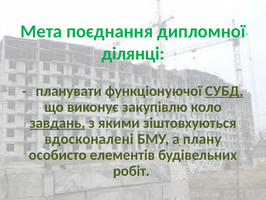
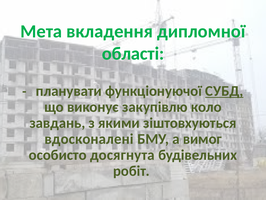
поєднання: поєднання -> вкладення (110, 31)
ділянці: ділянці -> областi (133, 53)
завдань underline: present -> none (57, 123)
плану: плану -> вимог (202, 139)
елементів: елементів -> досягнута (122, 155)
